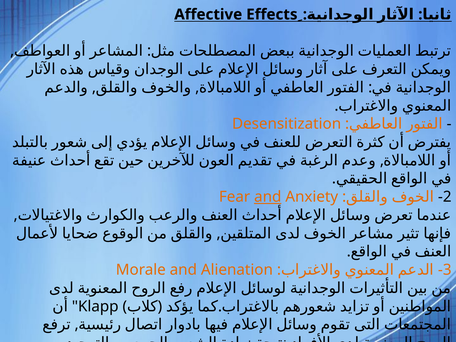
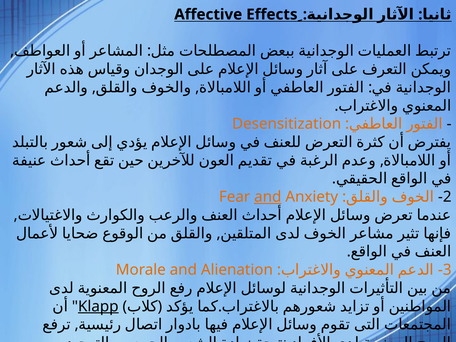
Klapp underline: none -> present (98, 306)
